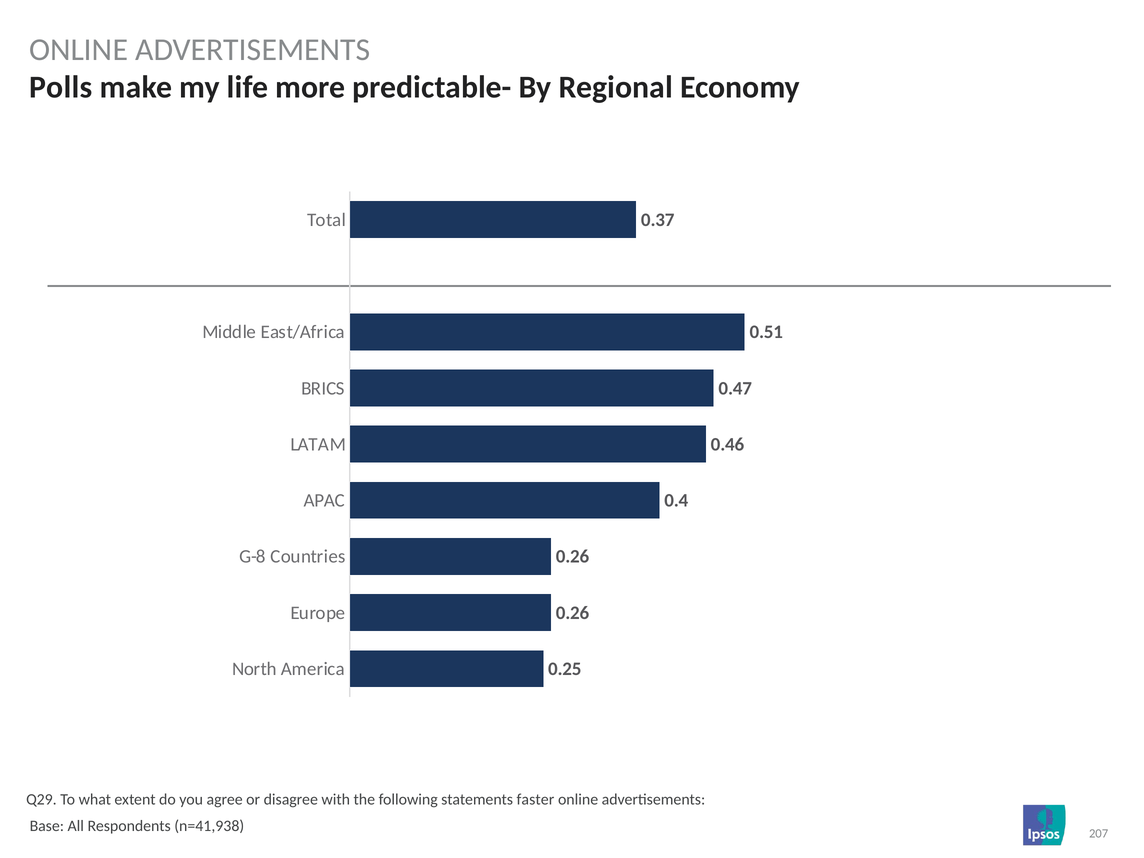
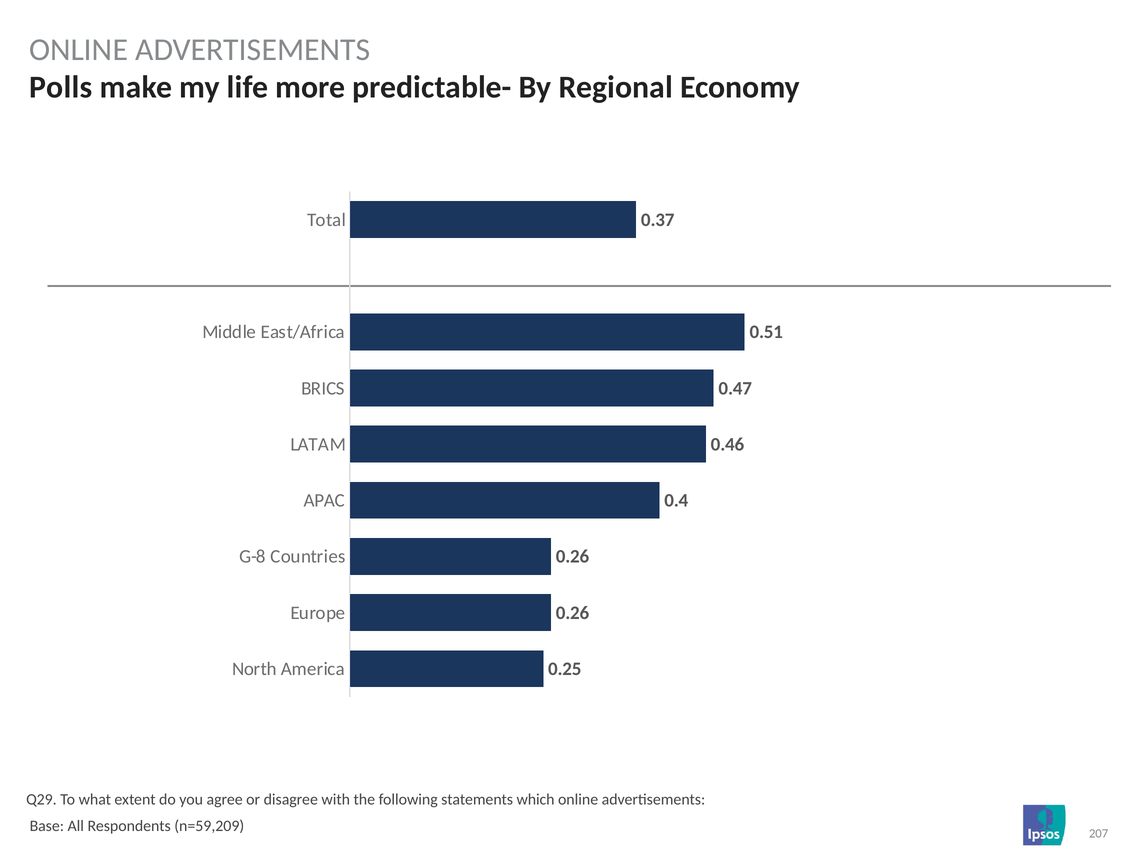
faster: faster -> which (536, 800)
n=41,938: n=41,938 -> n=59,209 (209, 826)
